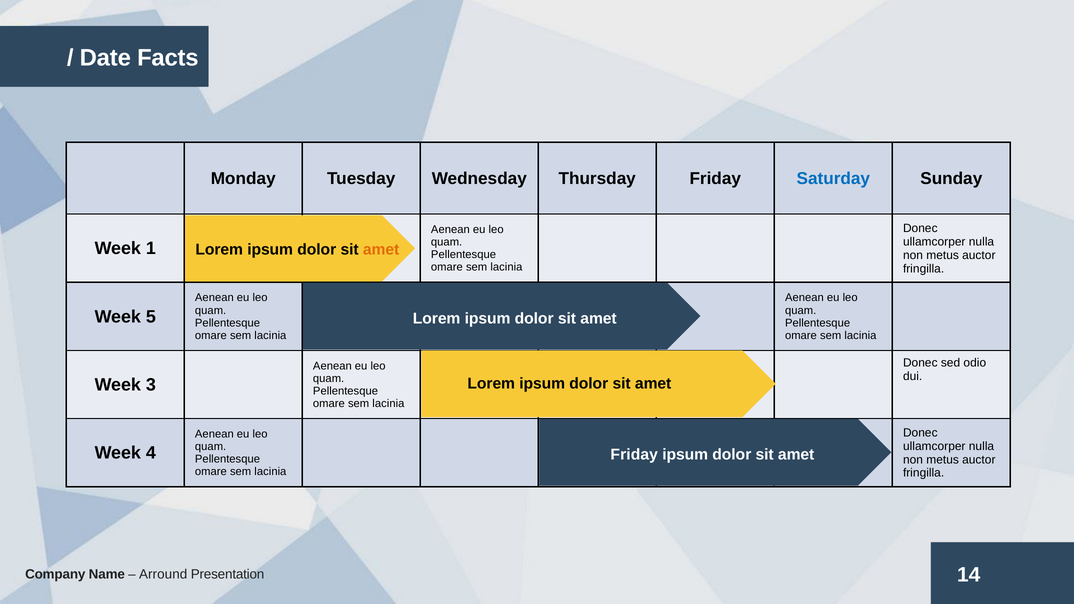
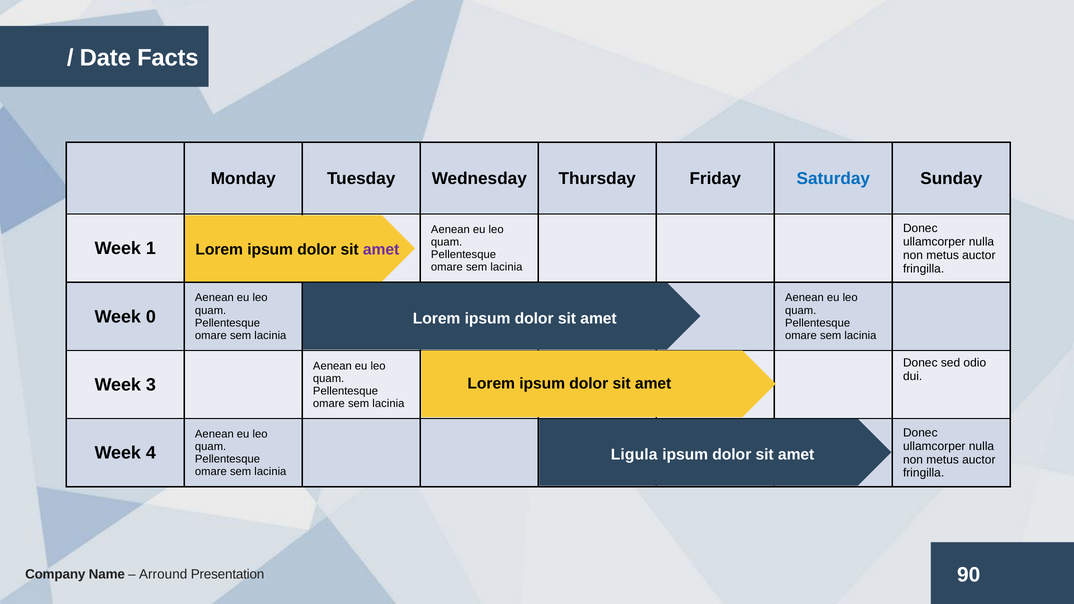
amet colour: orange -> purple (381, 250)
5: 5 -> 0 (151, 317)
Friday: Friday -> Ligula (634, 455)
14: 14 -> 90 (969, 575)
